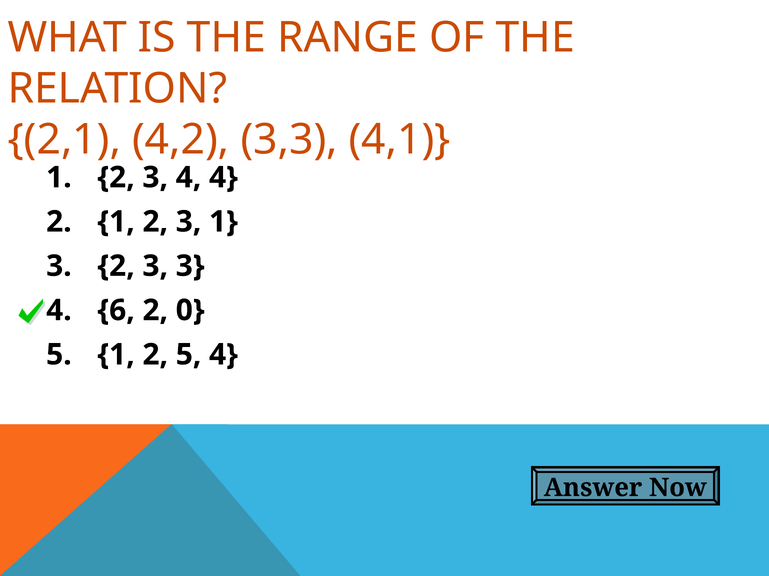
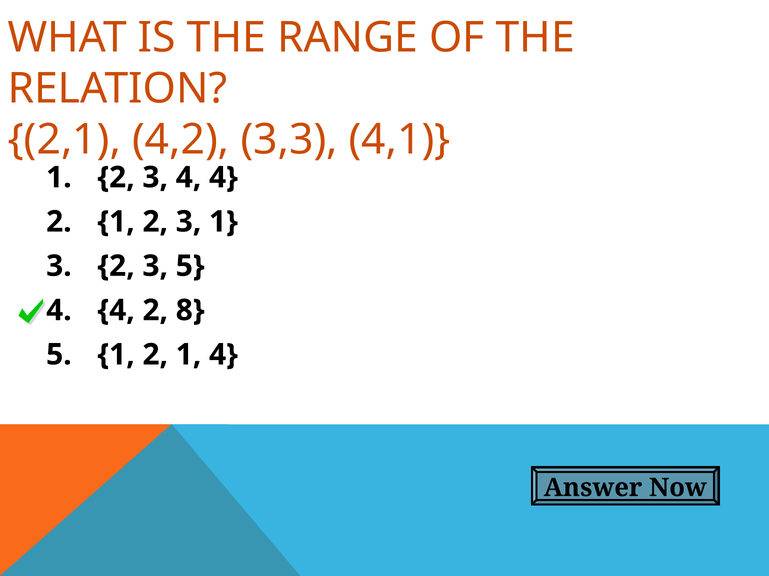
3 3: 3 -> 5 (190, 266)
6: 6 -> 4 (116, 311)
0: 0 -> 8 (190, 311)
1 2 5: 5 -> 1 (189, 355)
